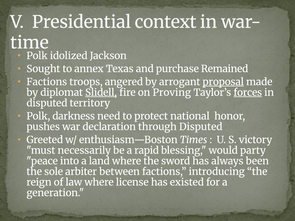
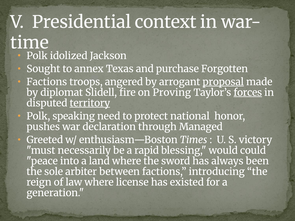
Remained: Remained -> Forgotten (225, 69)
Slidell underline: present -> none (101, 93)
territory underline: none -> present (90, 103)
darkness: darkness -> speaking (74, 116)
through Disputed: Disputed -> Managed (201, 127)
party: party -> could (253, 151)
